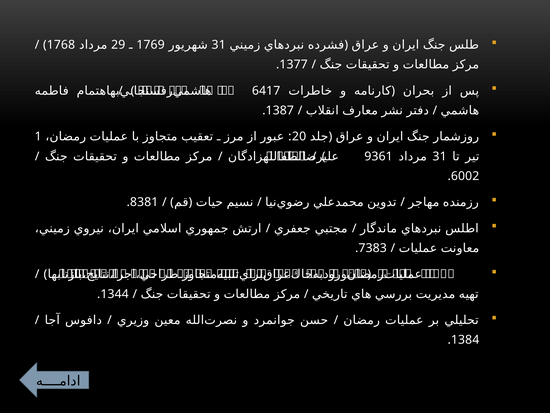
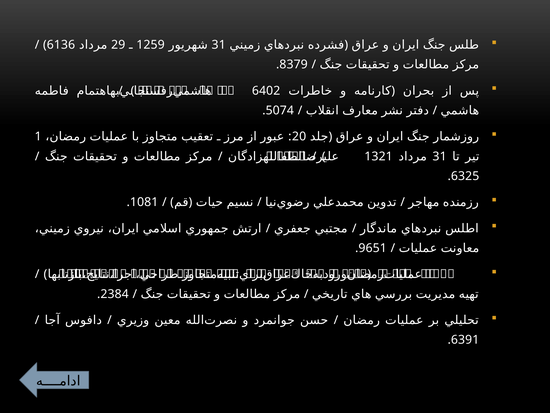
1768: 1768 -> 6136 (61, 45)
1769: 1769 -> 1259 (151, 45)
1377: 1377 -> 8379 (294, 64)
6417: 6417 -> 6402 (266, 91)
1387: 1387 -> 5074 (280, 110)
9361: 9361 -> 1321 (379, 156)
6002: 6002 -> 6325 (465, 176)
8381: 8381 -> 1081 (144, 202)
7383: 7383 -> 9651 (373, 248)
1344: 1344 -> 2384 (115, 294)
1384: 1384 -> 6391 (465, 340)
